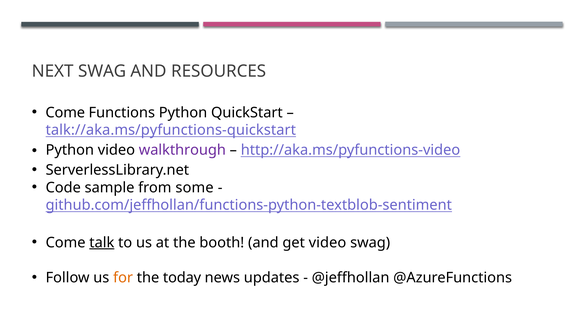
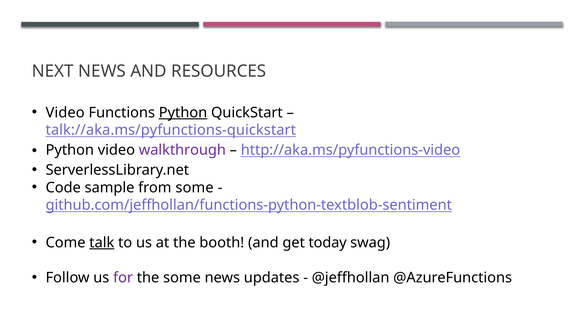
NEXT SWAG: SWAG -> NEWS (102, 71)
Come: Come -> Video (65, 112)
Python underline: none -> present (183, 112)
get video: video -> today (328, 242)
for colour: orange -> purple (123, 277)
the today: today -> some (182, 277)
